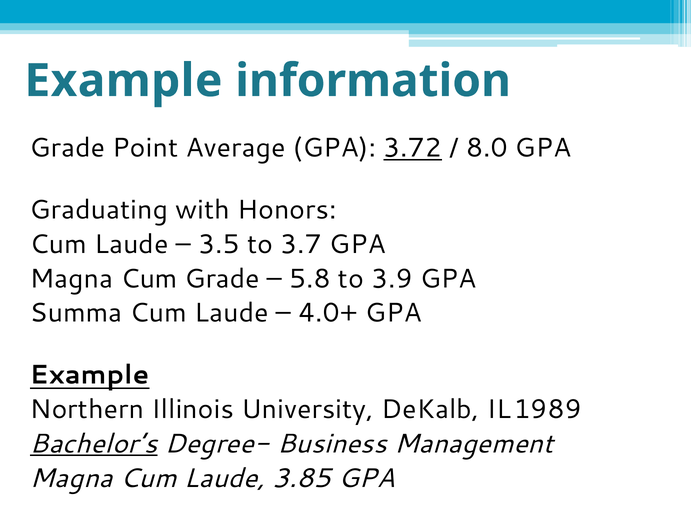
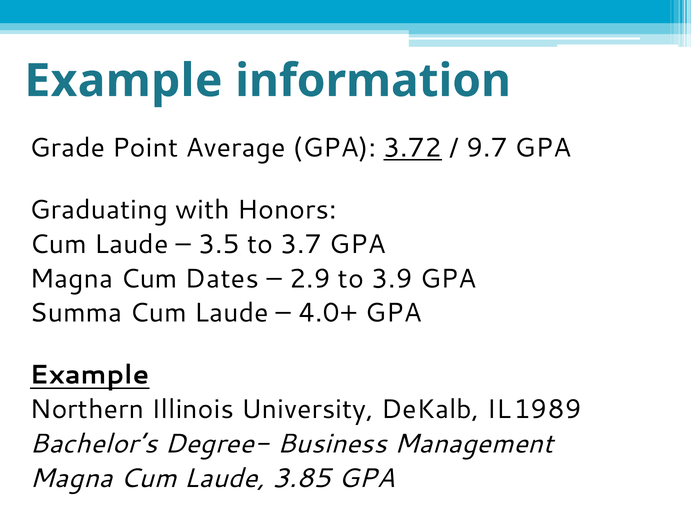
8.0: 8.0 -> 9.7 (487, 148)
Cum Grade: Grade -> Dates (222, 279)
5.8: 5.8 -> 2.9 (310, 279)
Bachelor’s underline: present -> none (94, 444)
